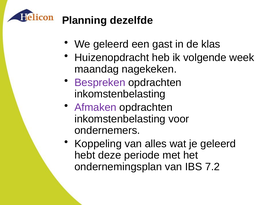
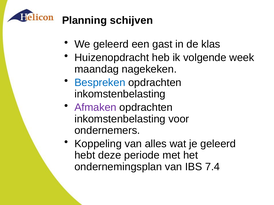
dezelfde: dezelfde -> schijven (131, 20)
Bespreken colour: purple -> blue (100, 83)
7.2: 7.2 -> 7.4 (212, 167)
